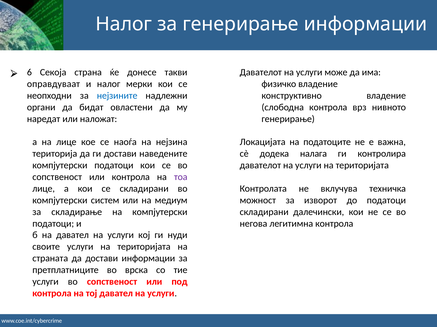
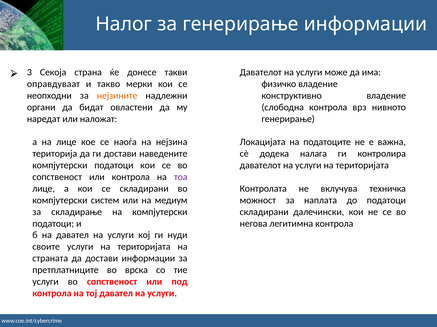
6: 6 -> 3 (29, 73)
и налог: налог -> такво (109, 84)
нејзините colour: blue -> orange (117, 96)
изворот: изворот -> наплата (321, 201)
